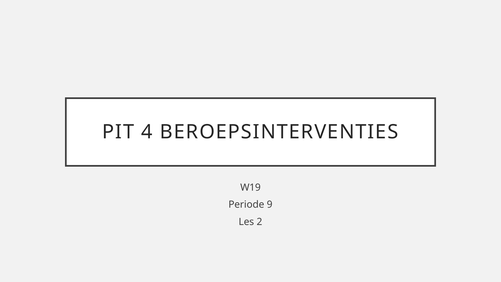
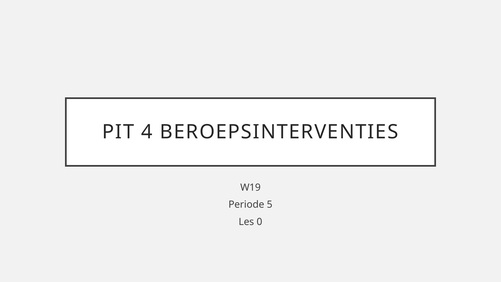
9: 9 -> 5 (270, 204)
2: 2 -> 0 (259, 222)
